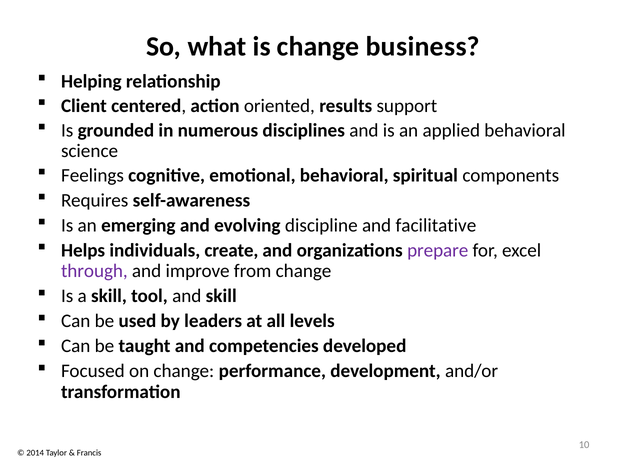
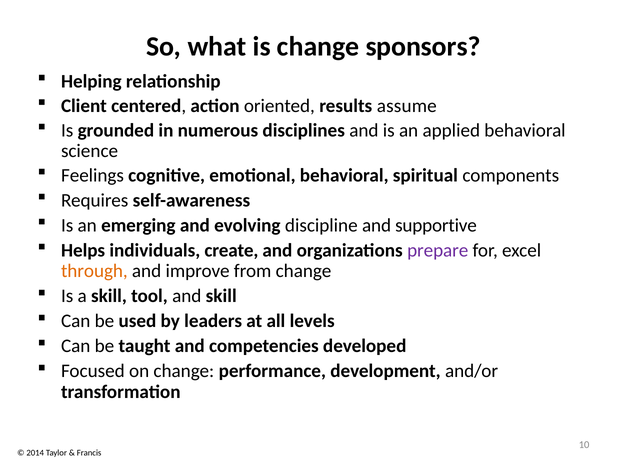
business: business -> sponsors (423, 46)
support: support -> assume (407, 106)
facilitative: facilitative -> supportive (436, 226)
through colour: purple -> orange (94, 271)
